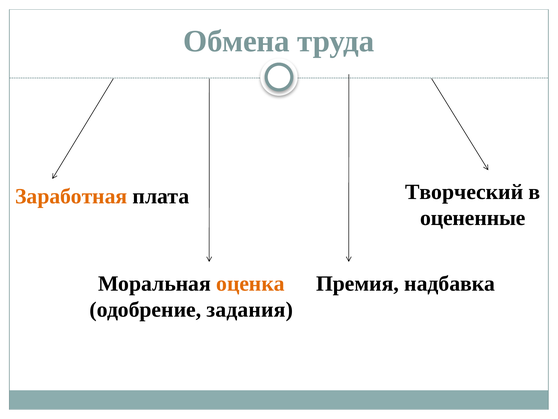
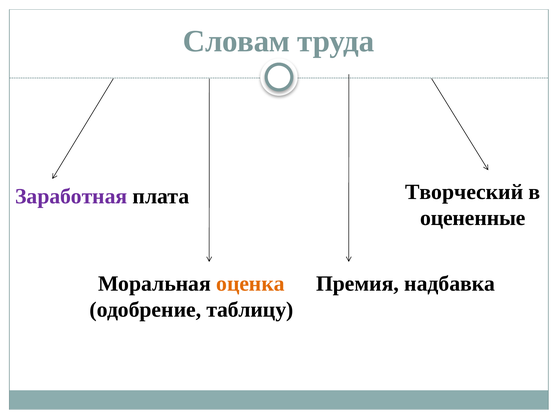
Обмена: Обмена -> Словам (236, 41)
Заработная colour: orange -> purple (71, 196)
задания: задания -> таблицу (250, 309)
